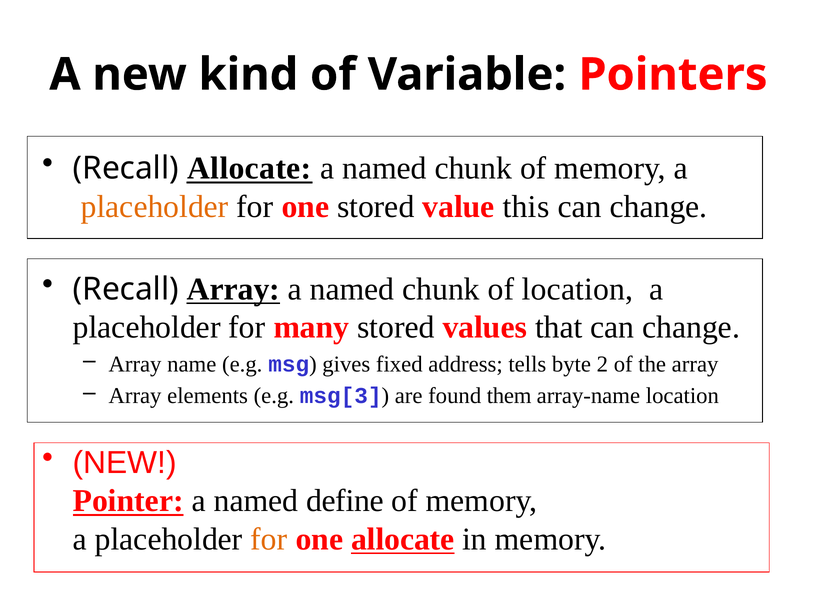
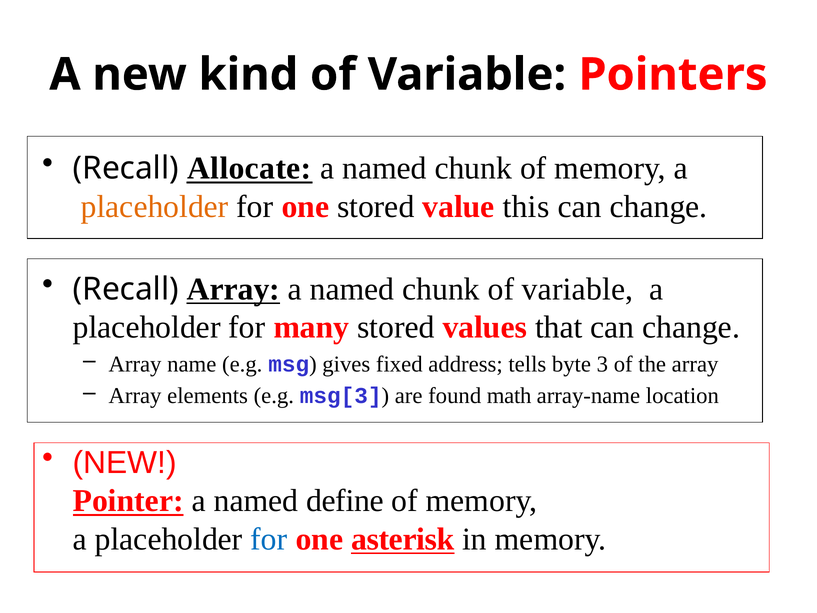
chunk of location: location -> variable (578, 289)
2: 2 -> 3 (602, 364)
them: them -> math (509, 396)
for colour: orange -> blue (269, 539)
one allocate: allocate -> asterisk (403, 539)
